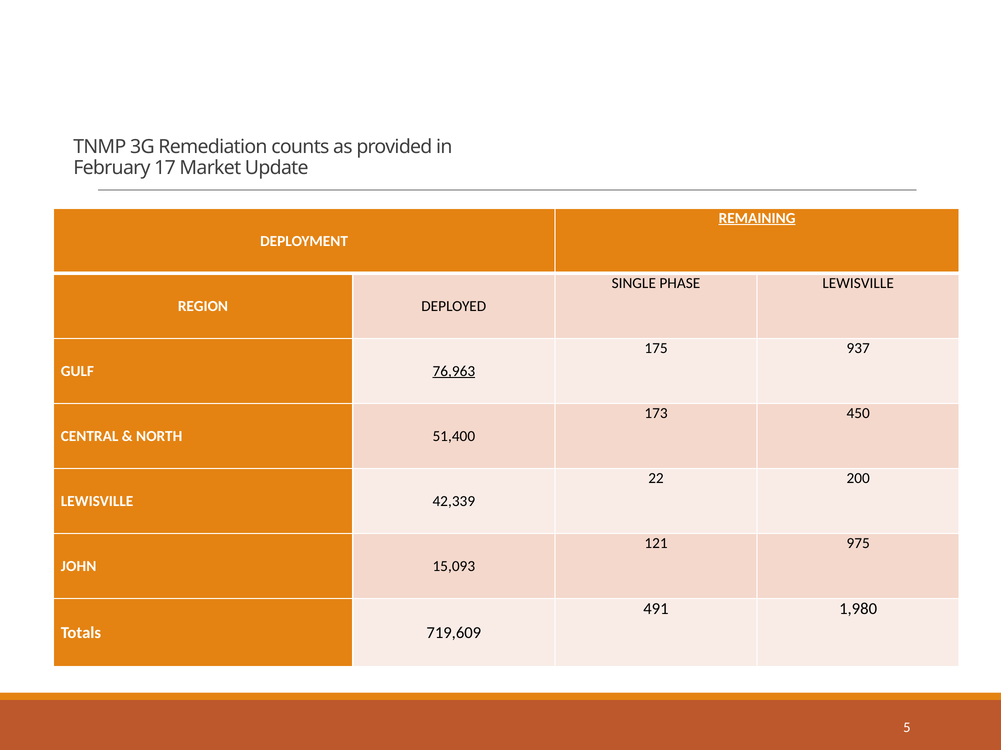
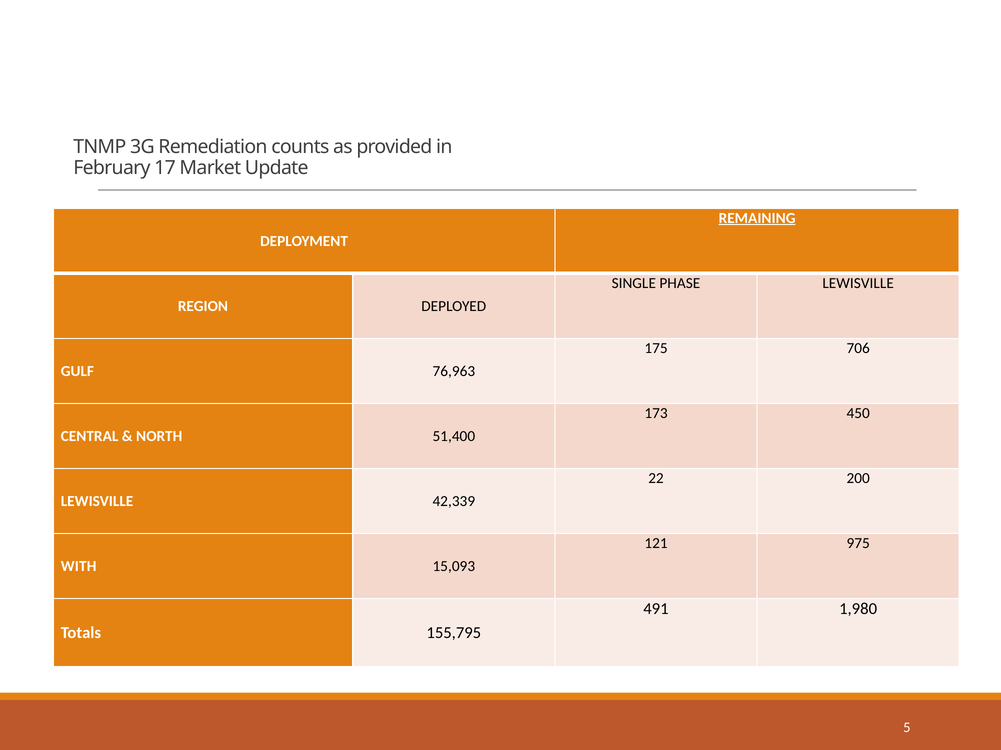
937: 937 -> 706 (858, 348)
76,963 underline: present -> none (454, 371)
JOHN: JOHN -> WITH (79, 567)
719,609: 719,609 -> 155,795 (454, 633)
